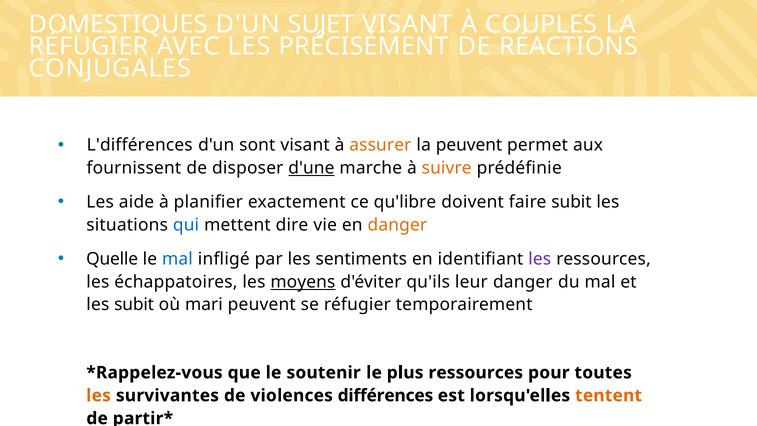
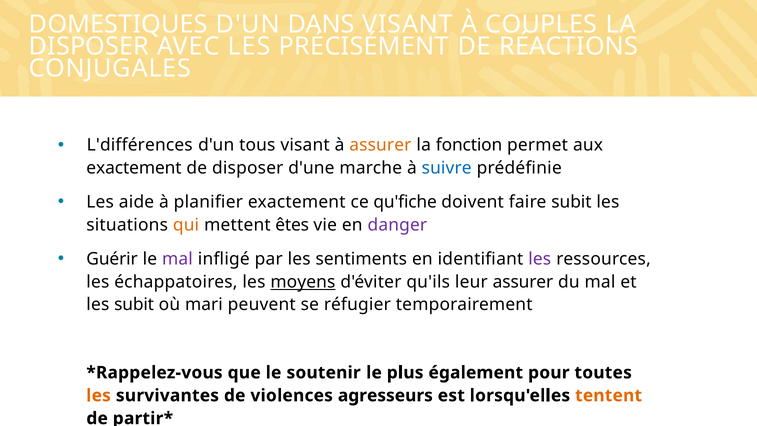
SUJET: SUJET -> DANS (321, 25)
RÉFUGIER: RÉFUGIER -> DISPOSER (89, 46)
sont: sont -> tous (257, 145)
la peuvent: peuvent -> fonction (469, 145)
fournissent: fournissent -> exactement (134, 168)
d'une underline: present -> none (311, 168)
suivre colour: orange -> blue (447, 168)
qu'libre: qu'libre -> qu'fiche (405, 202)
qui colour: blue -> orange (186, 225)
dire: dire -> êtes (292, 225)
danger colour: orange -> purple (397, 225)
Quelle: Quelle -> Guérir (112, 259)
mal colour: blue -> purple (177, 259)
leur danger: danger -> assurer (523, 282)
plus ressources: ressources -> également (476, 372)
différences: différences -> agresseurs (385, 395)
